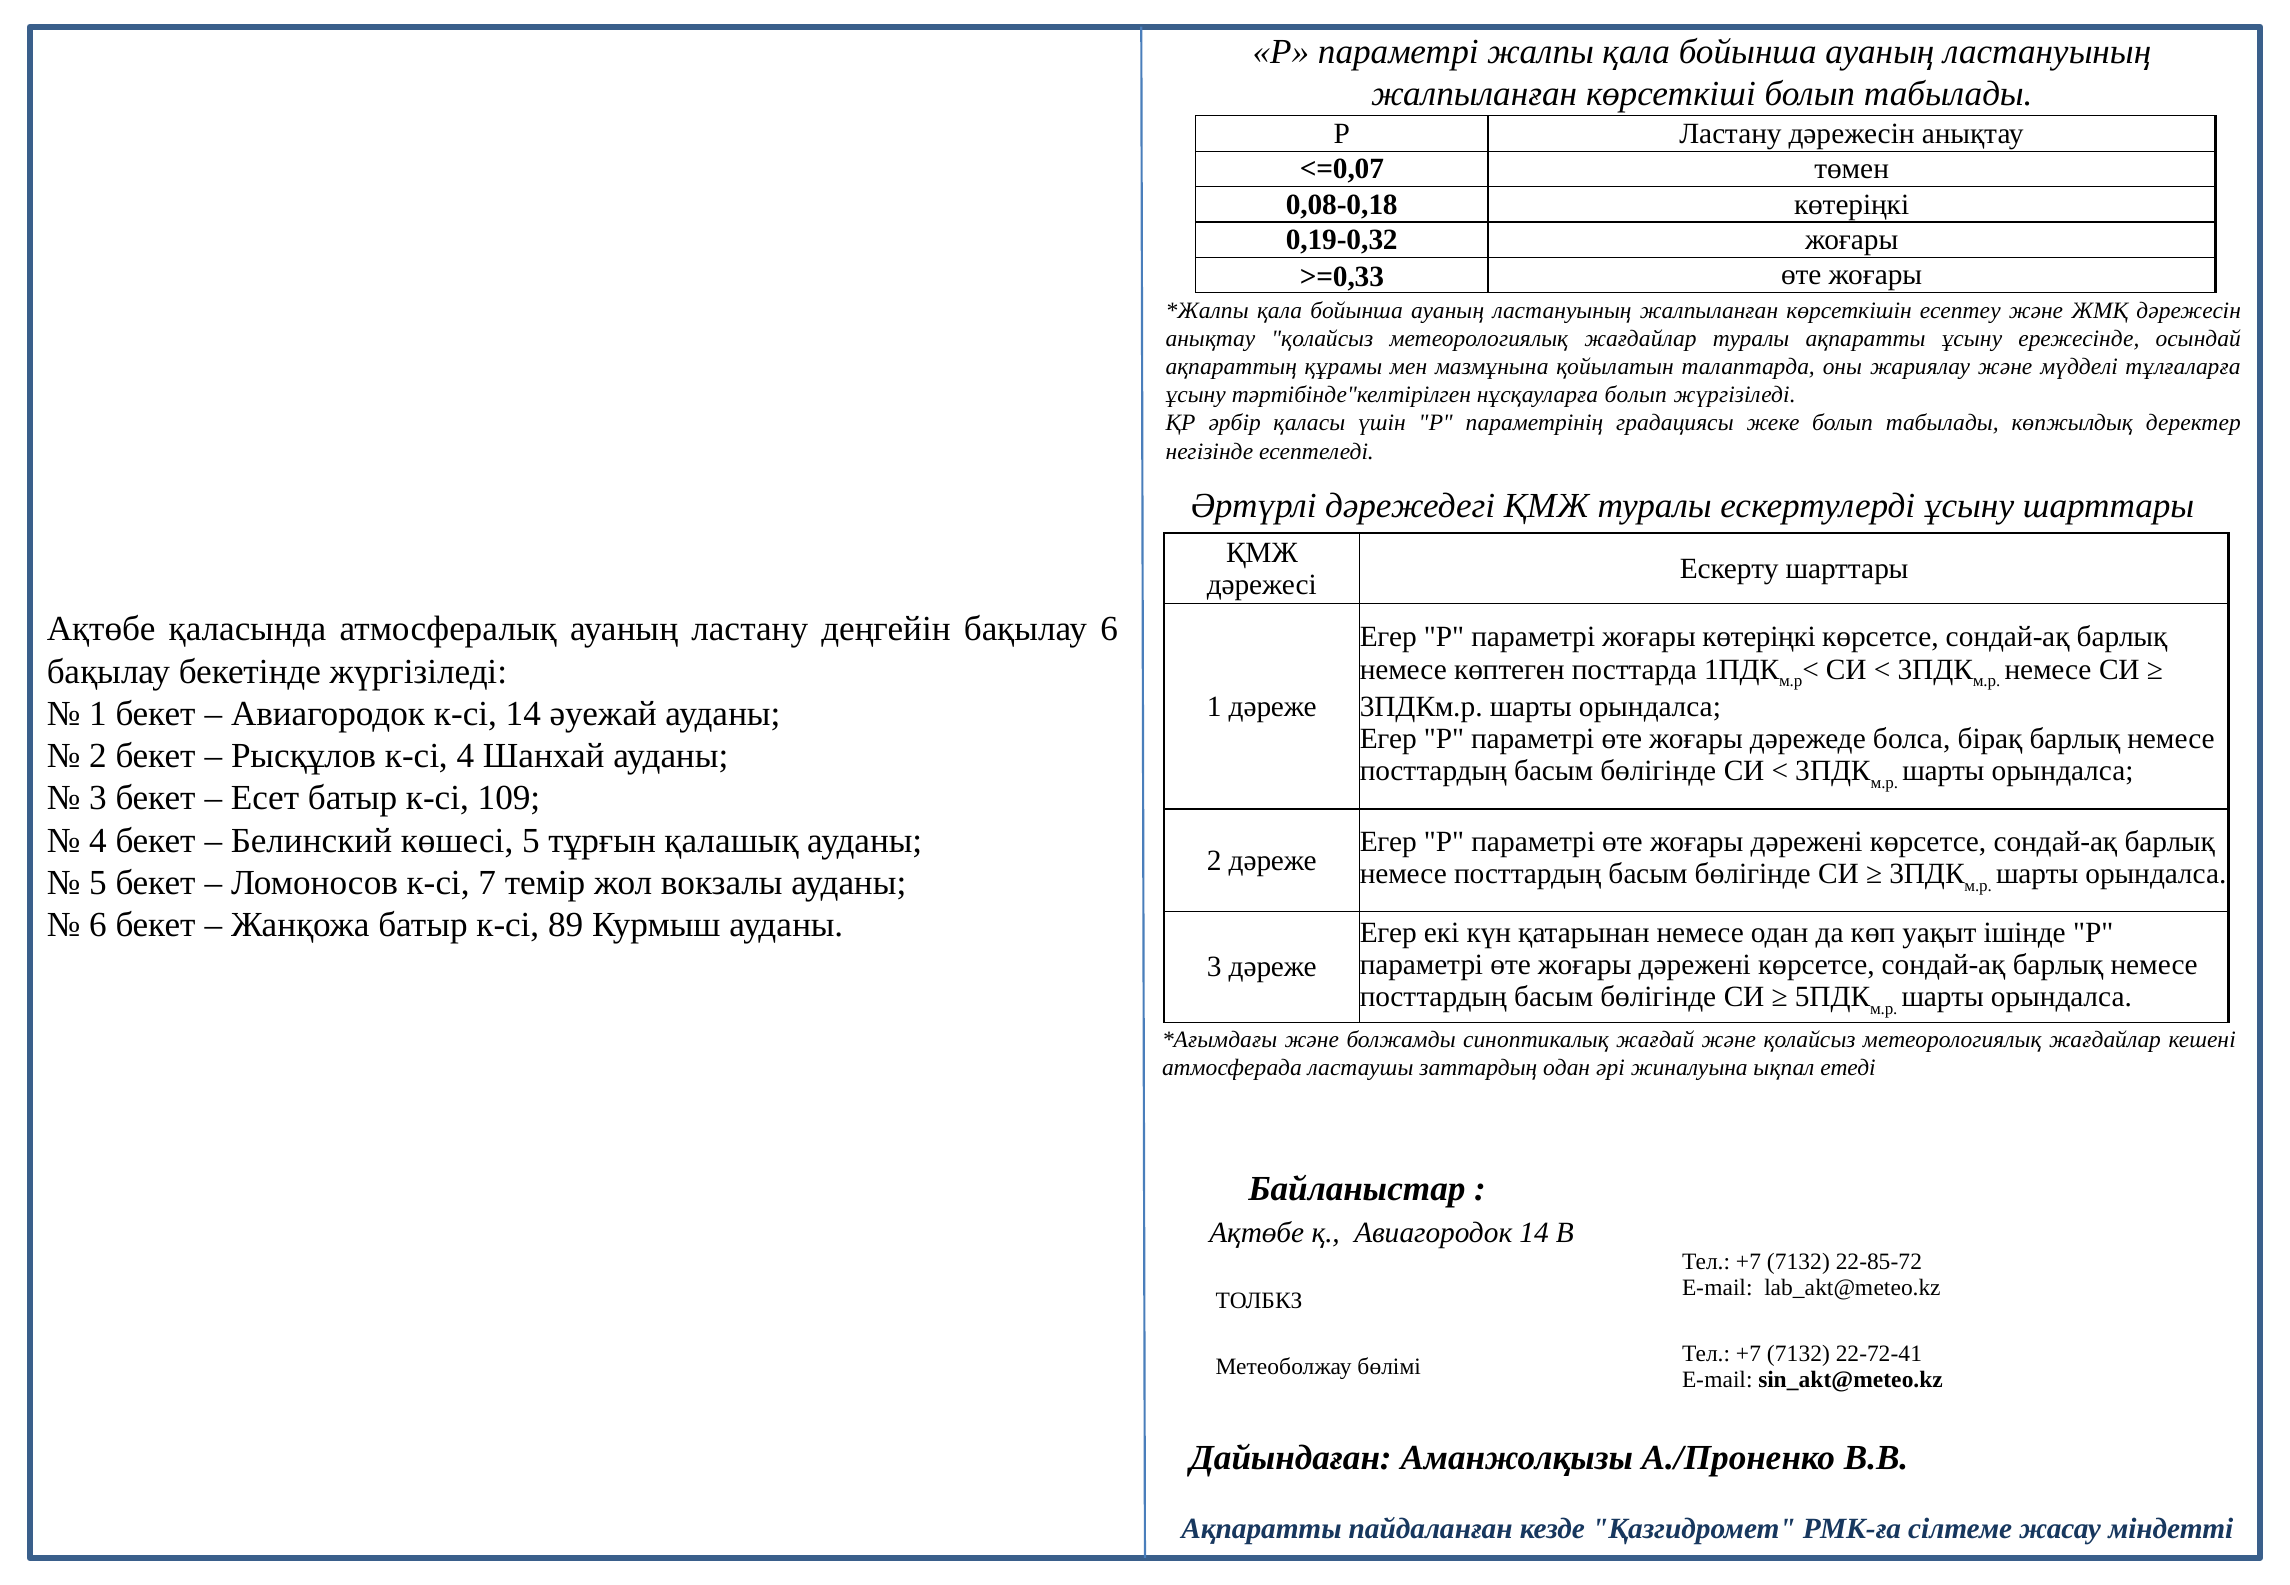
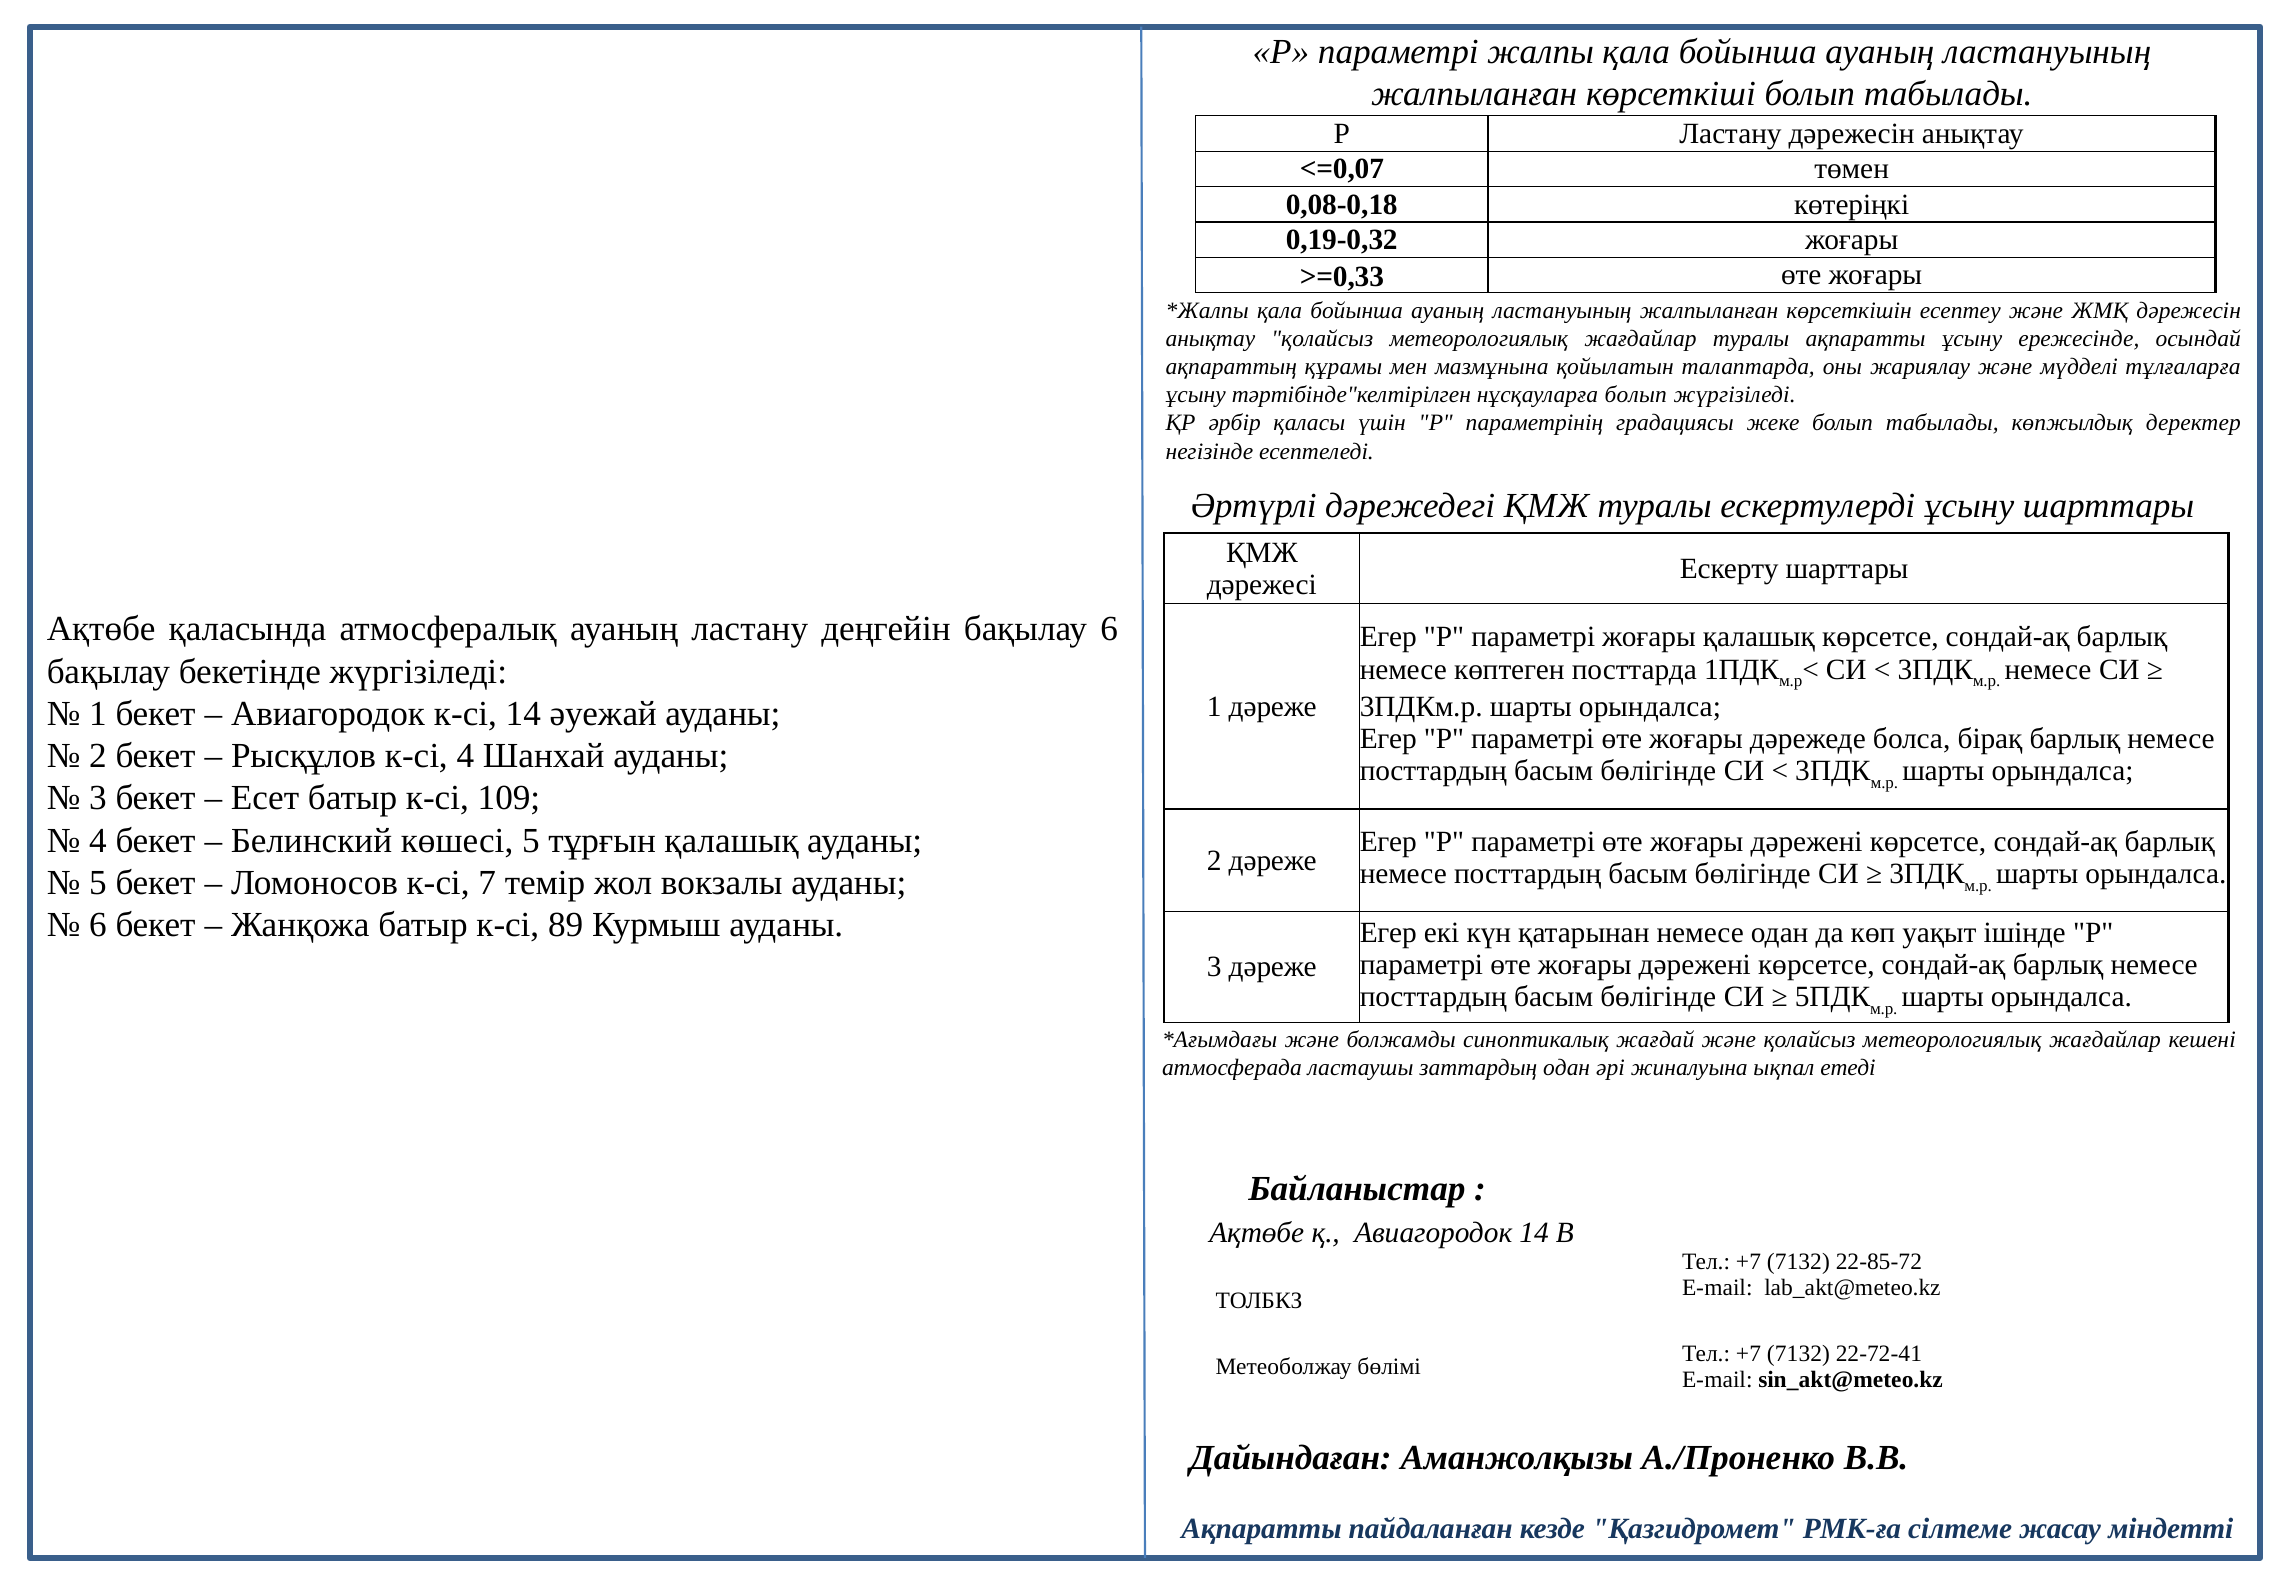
жоғары көтеріңкі: көтеріңкі -> қалашық (1759, 637)
